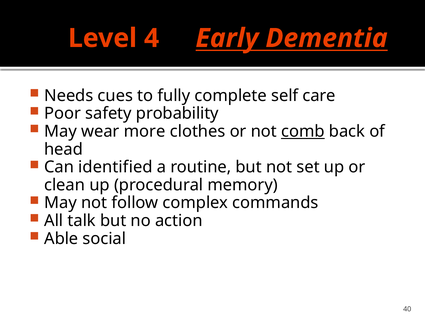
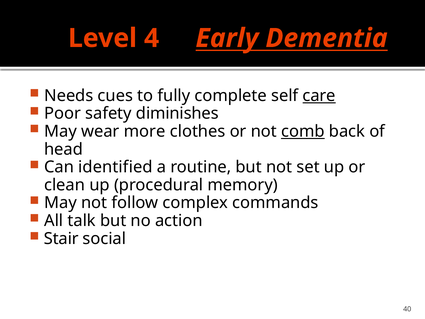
care underline: none -> present (319, 96)
probability: probability -> diminishes (177, 113)
Able: Able -> Stair (61, 238)
